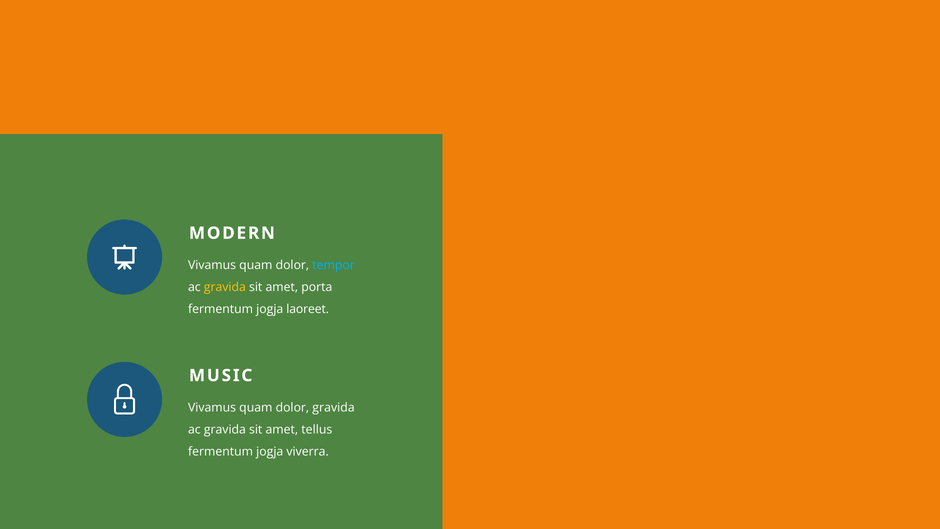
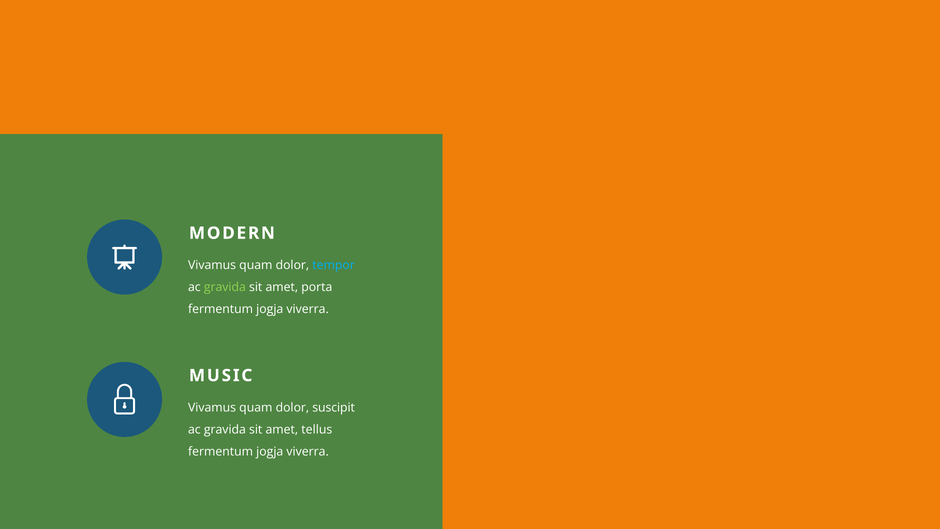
gravida colour: yellow -> light green (225, 287)
laoreet: laoreet -> viverra (308, 309)
dolor gravida: gravida -> suscipit (334, 407)
